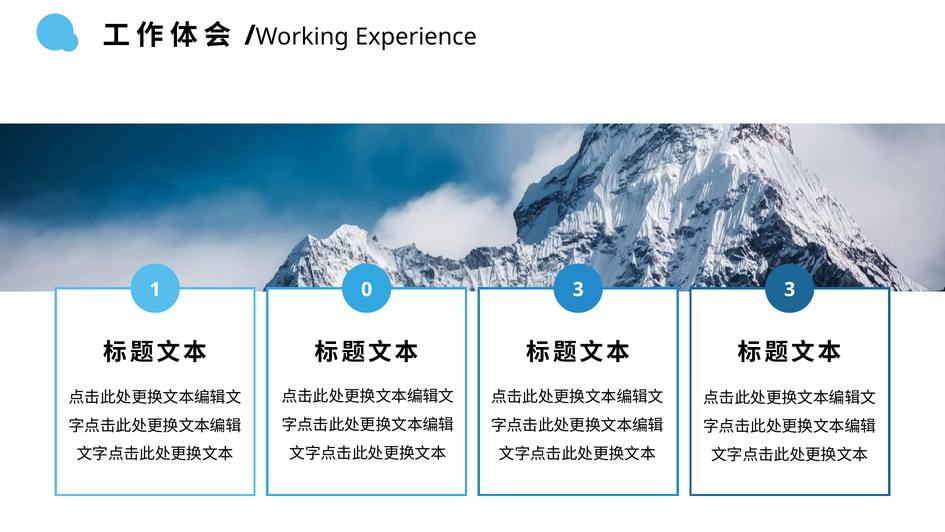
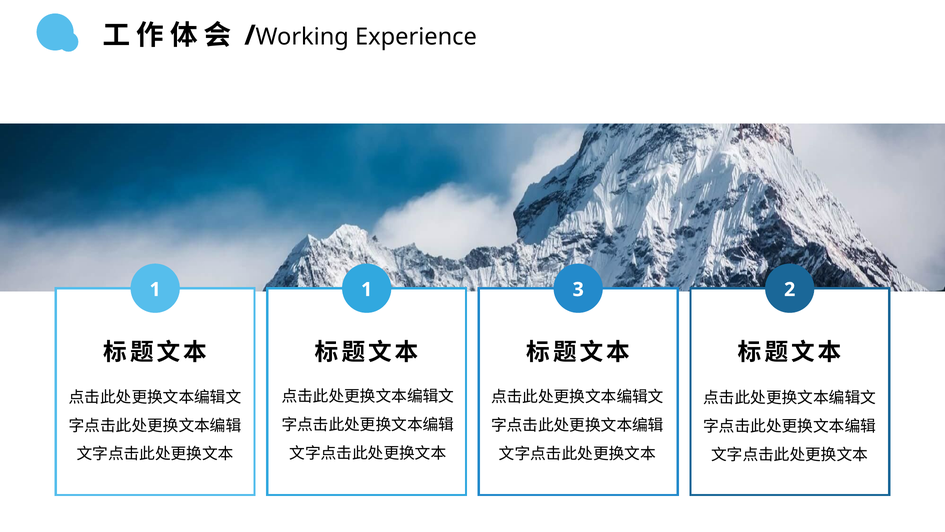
1 0: 0 -> 1 (367, 289)
3 3: 3 -> 2 (790, 289)
